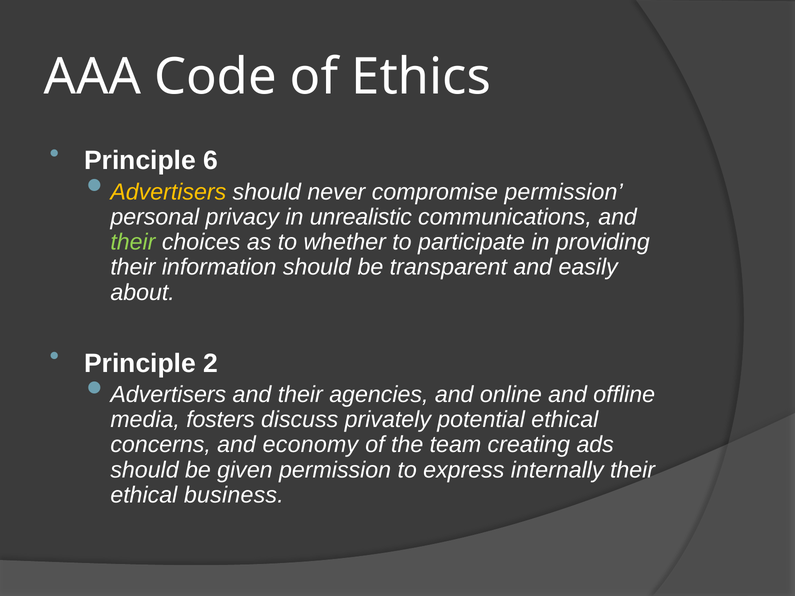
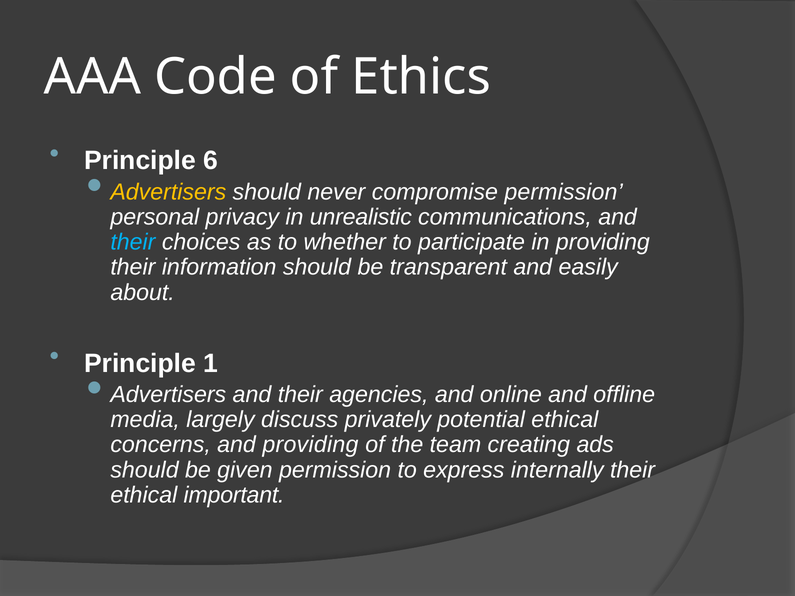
their colour: light green -> light blue (133, 242)
2: 2 -> 1 (211, 363)
fosters: fosters -> largely (220, 420)
and economy: economy -> providing (310, 445)
business: business -> important (234, 495)
